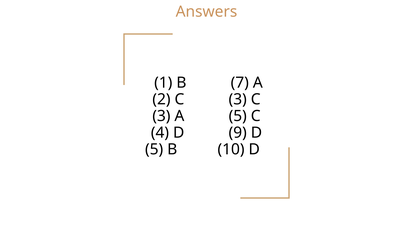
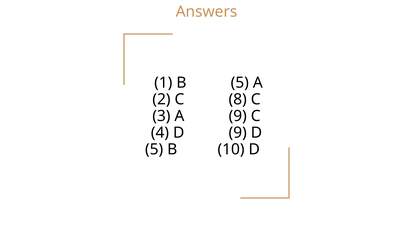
B 7: 7 -> 5 (240, 83)
2 C 3: 3 -> 8 (238, 99)
A 5: 5 -> 9 (238, 116)
